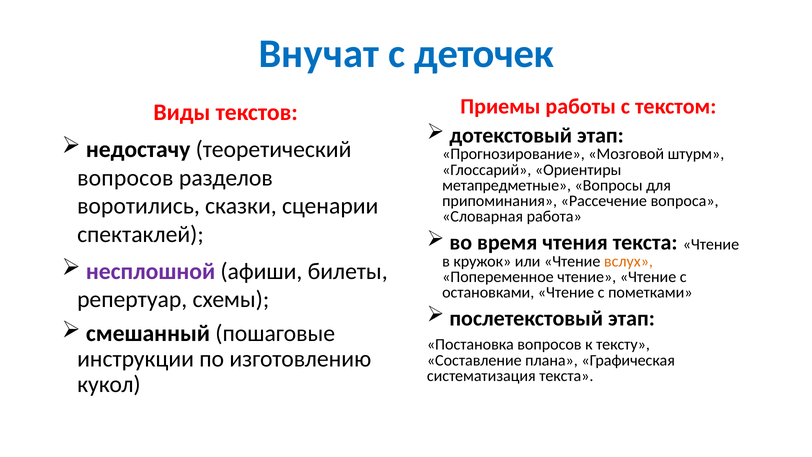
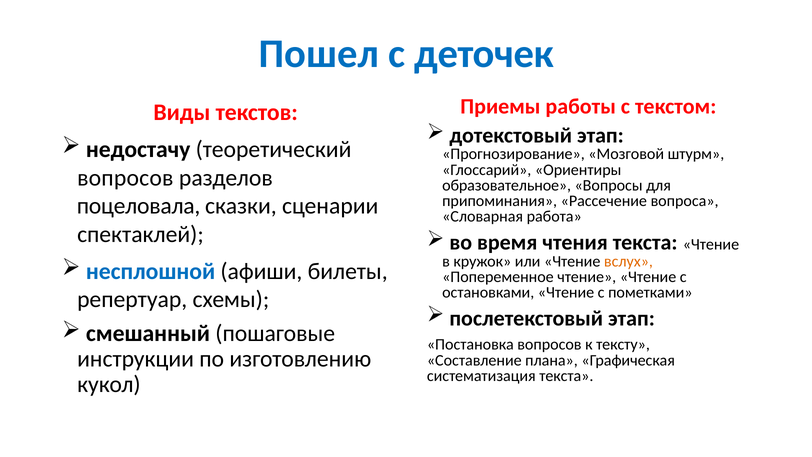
Внучат: Внучат -> Пошел (319, 54)
метапредметные: метапредметные -> образовательное (507, 185)
воротились: воротились -> поцеловала (139, 206)
несплошной colour: purple -> blue (151, 271)
